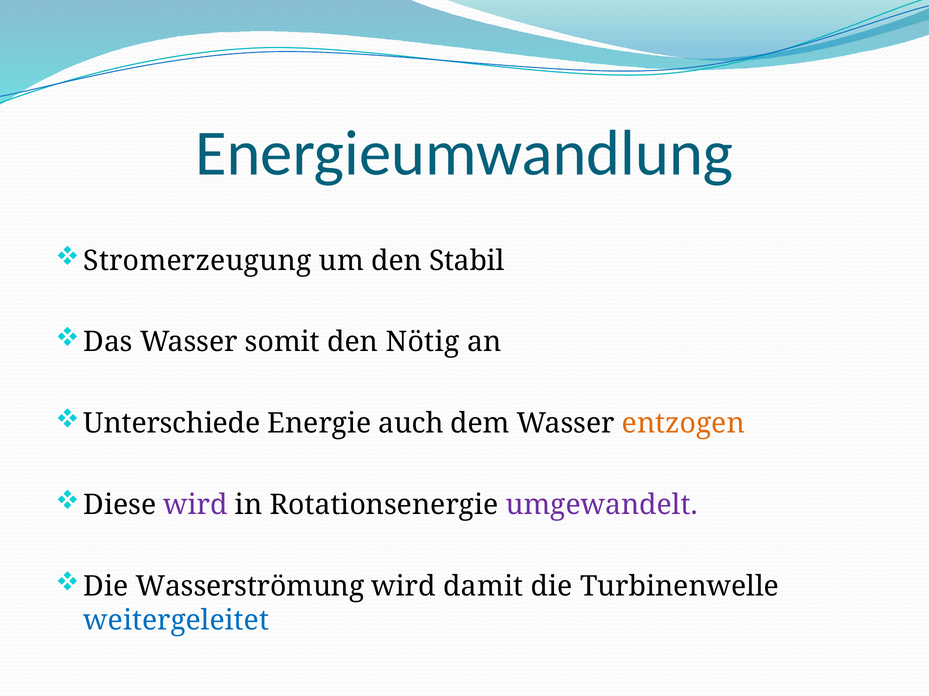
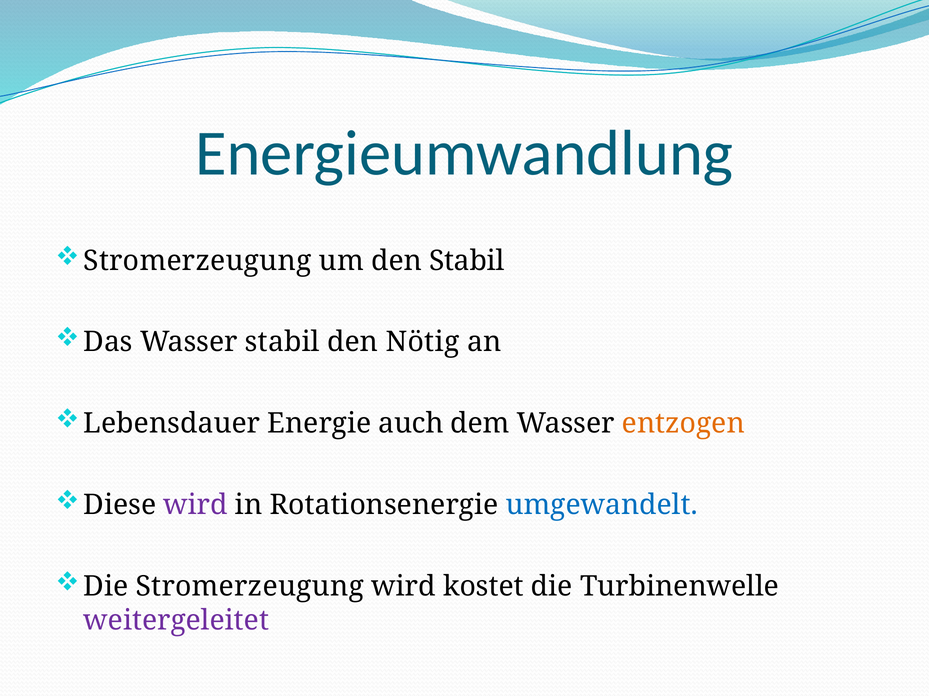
Wasser somit: somit -> stabil (282, 342)
Unterschiede: Unterschiede -> Lebensdauer (172, 424)
umgewandelt colour: purple -> blue (602, 505)
Die Wasserströmung: Wasserströmung -> Stromerzeugung (250, 587)
damit: damit -> kostet (483, 587)
weitergeleitet colour: blue -> purple (176, 621)
